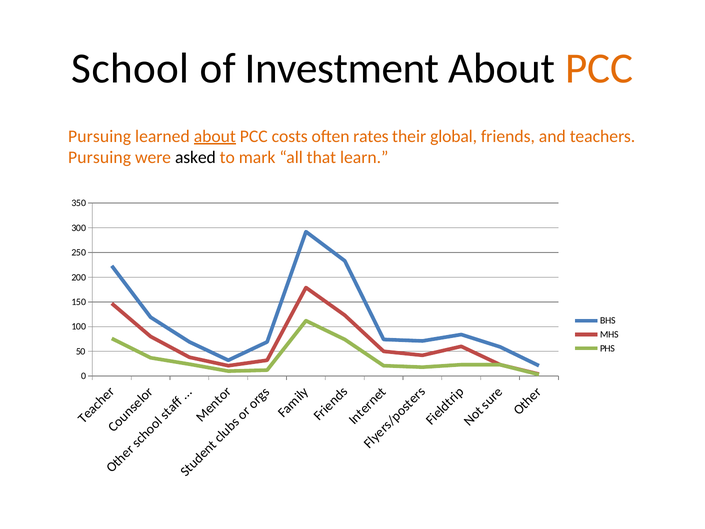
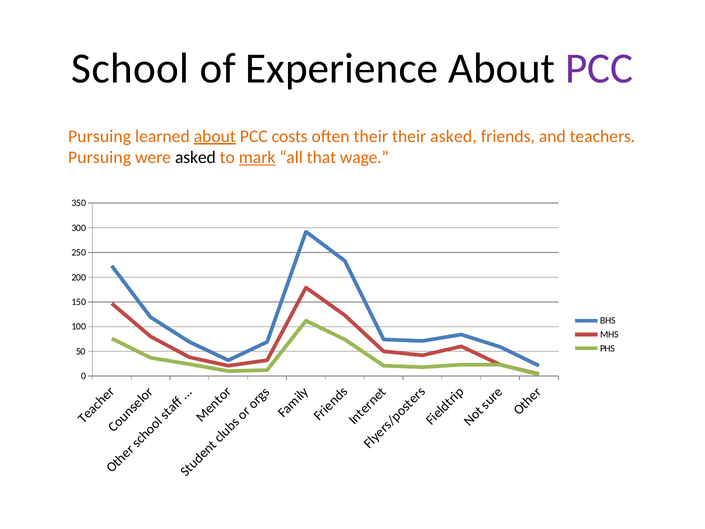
Investment: Investment -> Experience (342, 68)
PCC colour: orange -> purple (599, 68)
often rates: rates -> their (371, 136)
their global: global -> asked (453, 136)
mark underline: none -> present (257, 157)
learn: learn -> wage (364, 157)
